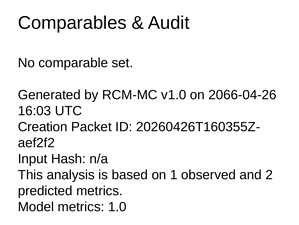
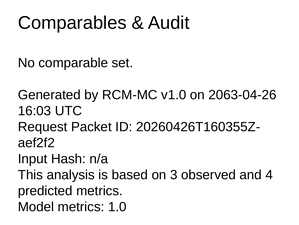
2066-04-26: 2066-04-26 -> 2063-04-26 (242, 95)
Creation: Creation -> Request (43, 127)
1: 1 -> 3 (174, 174)
2: 2 -> 4 (269, 174)
